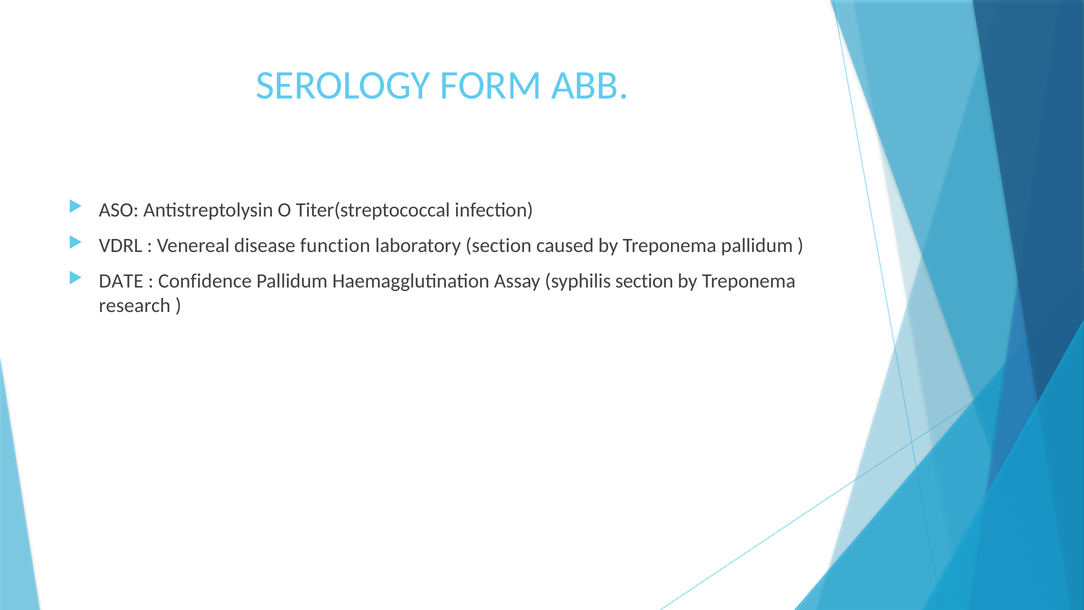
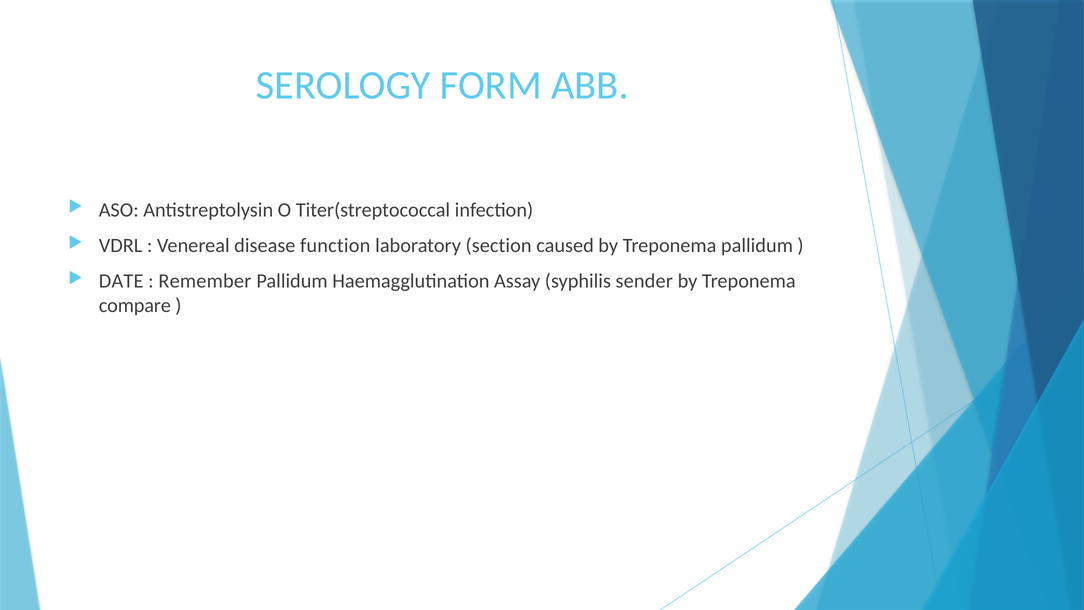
Confidence: Confidence -> Remember (205, 281)
syphilis section: section -> sender (644, 281)
research: research -> compare (135, 306)
